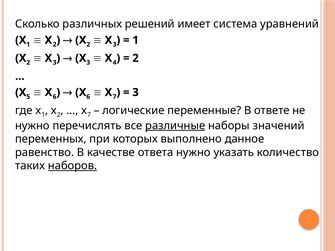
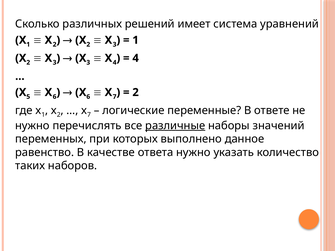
2: 2 -> 4 (136, 58)
3: 3 -> 2 (136, 92)
наборов underline: present -> none (73, 166)
